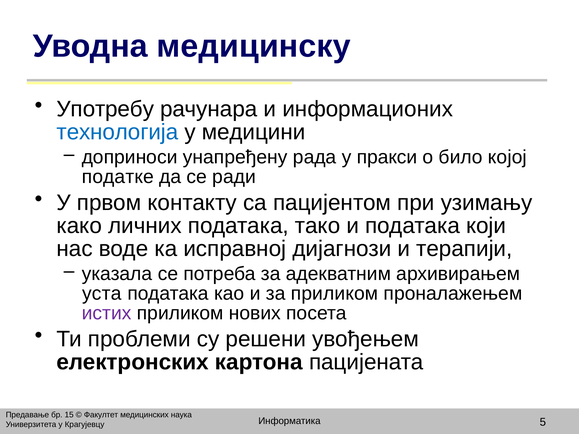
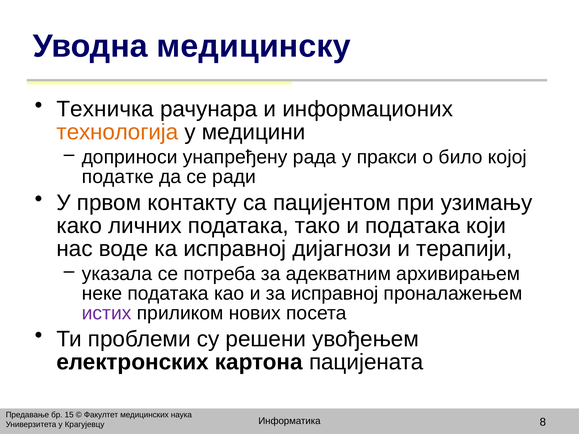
Употребу: Употребу -> Техничка (105, 109)
технологија colour: blue -> orange (117, 132)
уста: уста -> неке (102, 294)
за приликом: приликом -> исправној (335, 294)
5: 5 -> 8 (543, 422)
